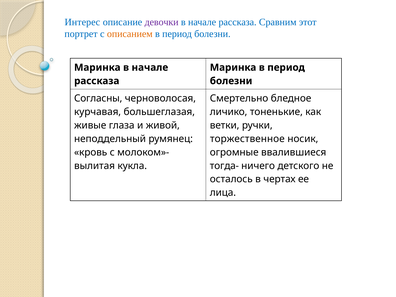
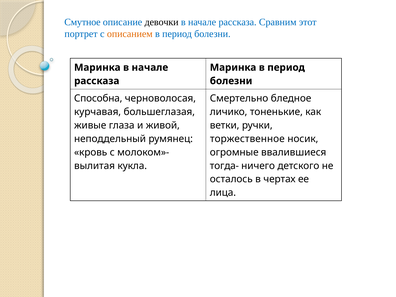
Интерес: Интерес -> Смутное (82, 22)
девочки colour: purple -> black (162, 22)
Согласны: Согласны -> Способна (98, 98)
